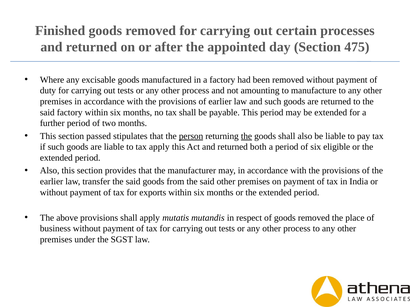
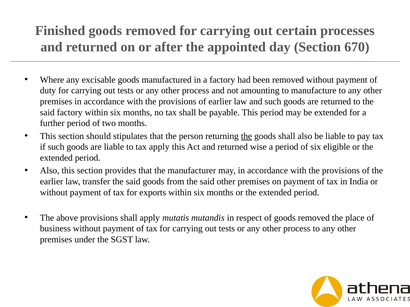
475: 475 -> 670 (357, 47)
passed: passed -> should (99, 136)
person underline: present -> none (191, 136)
both: both -> wise (258, 147)
